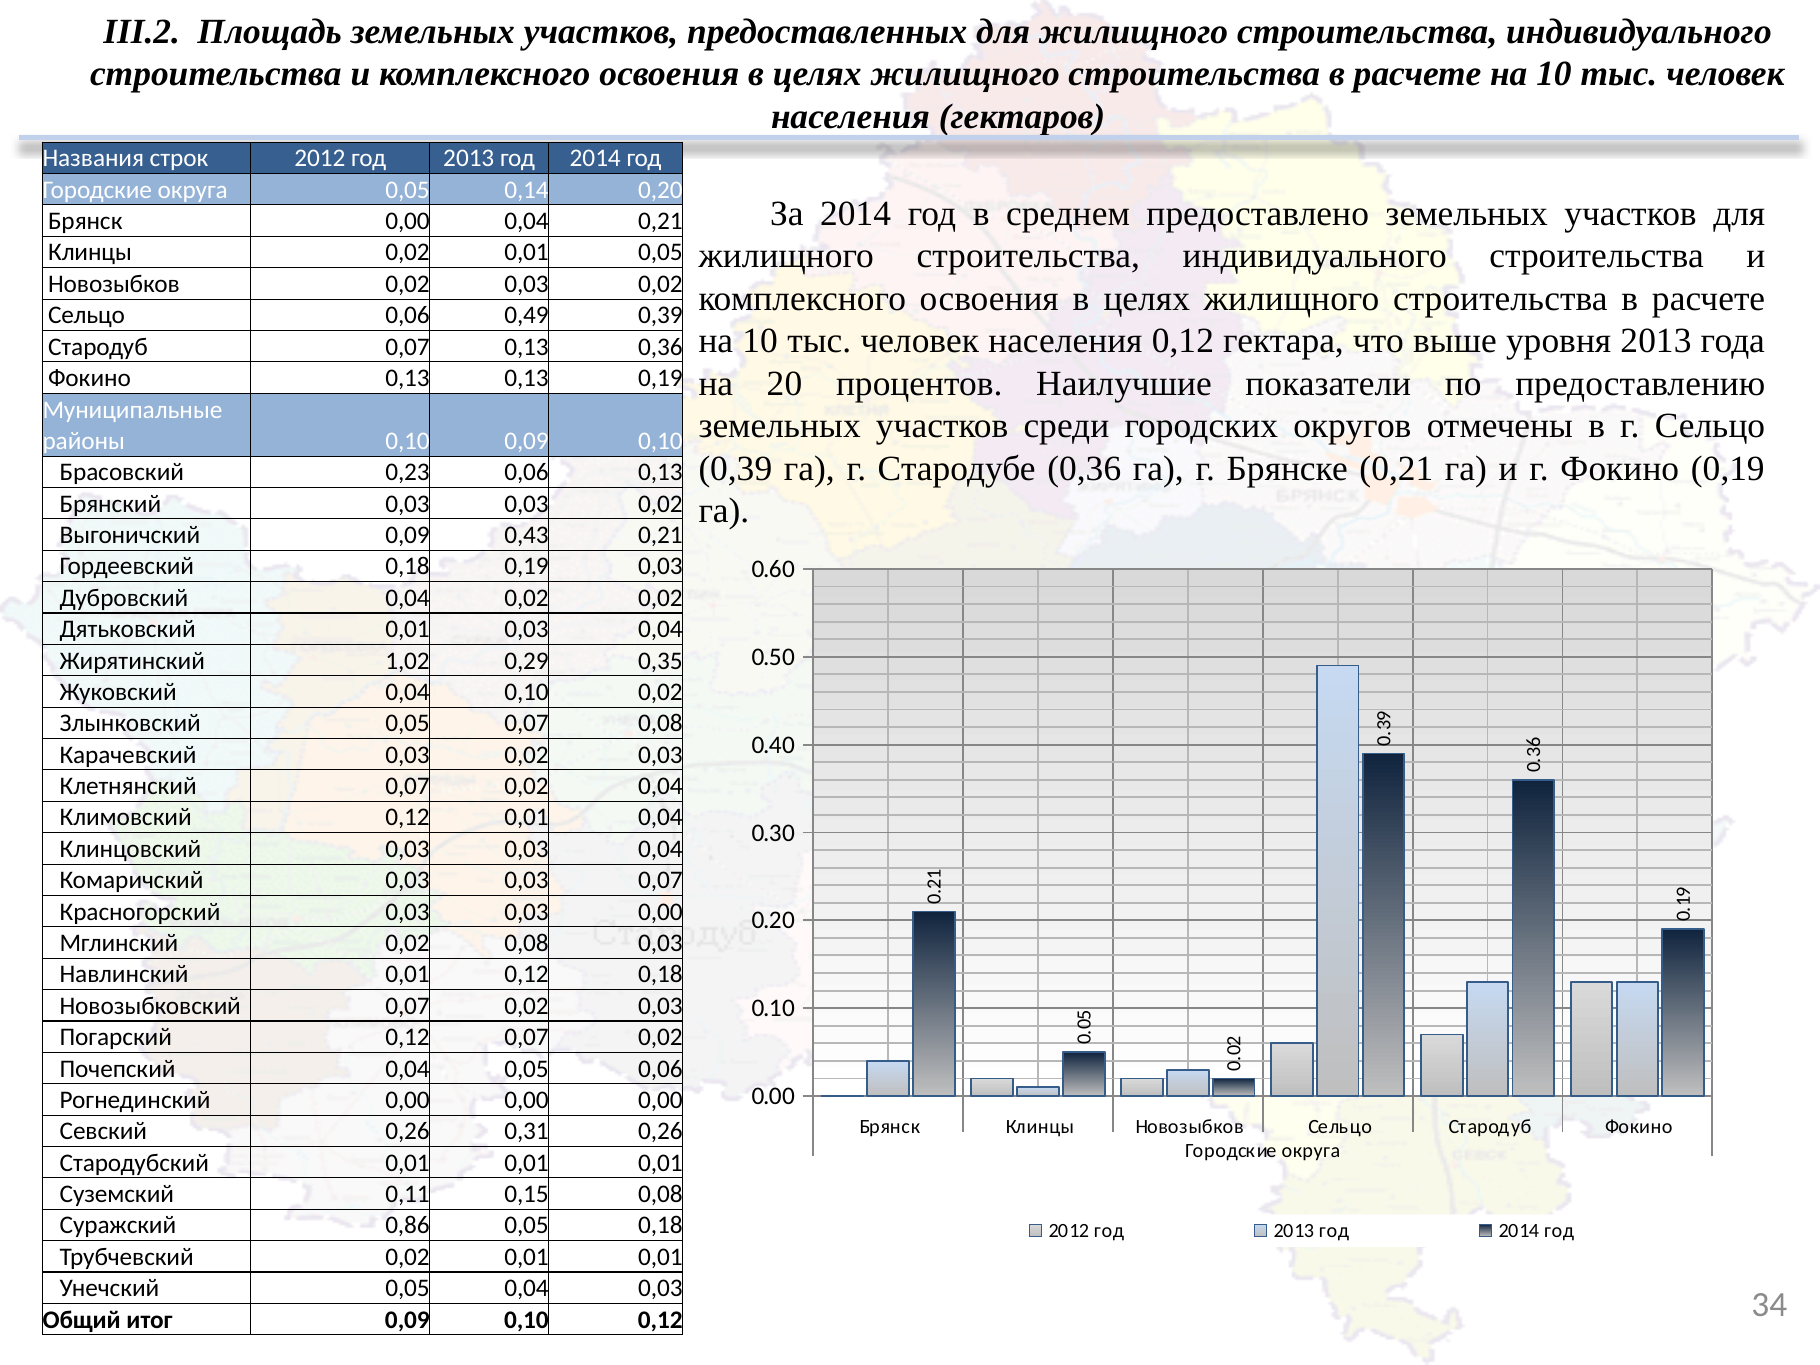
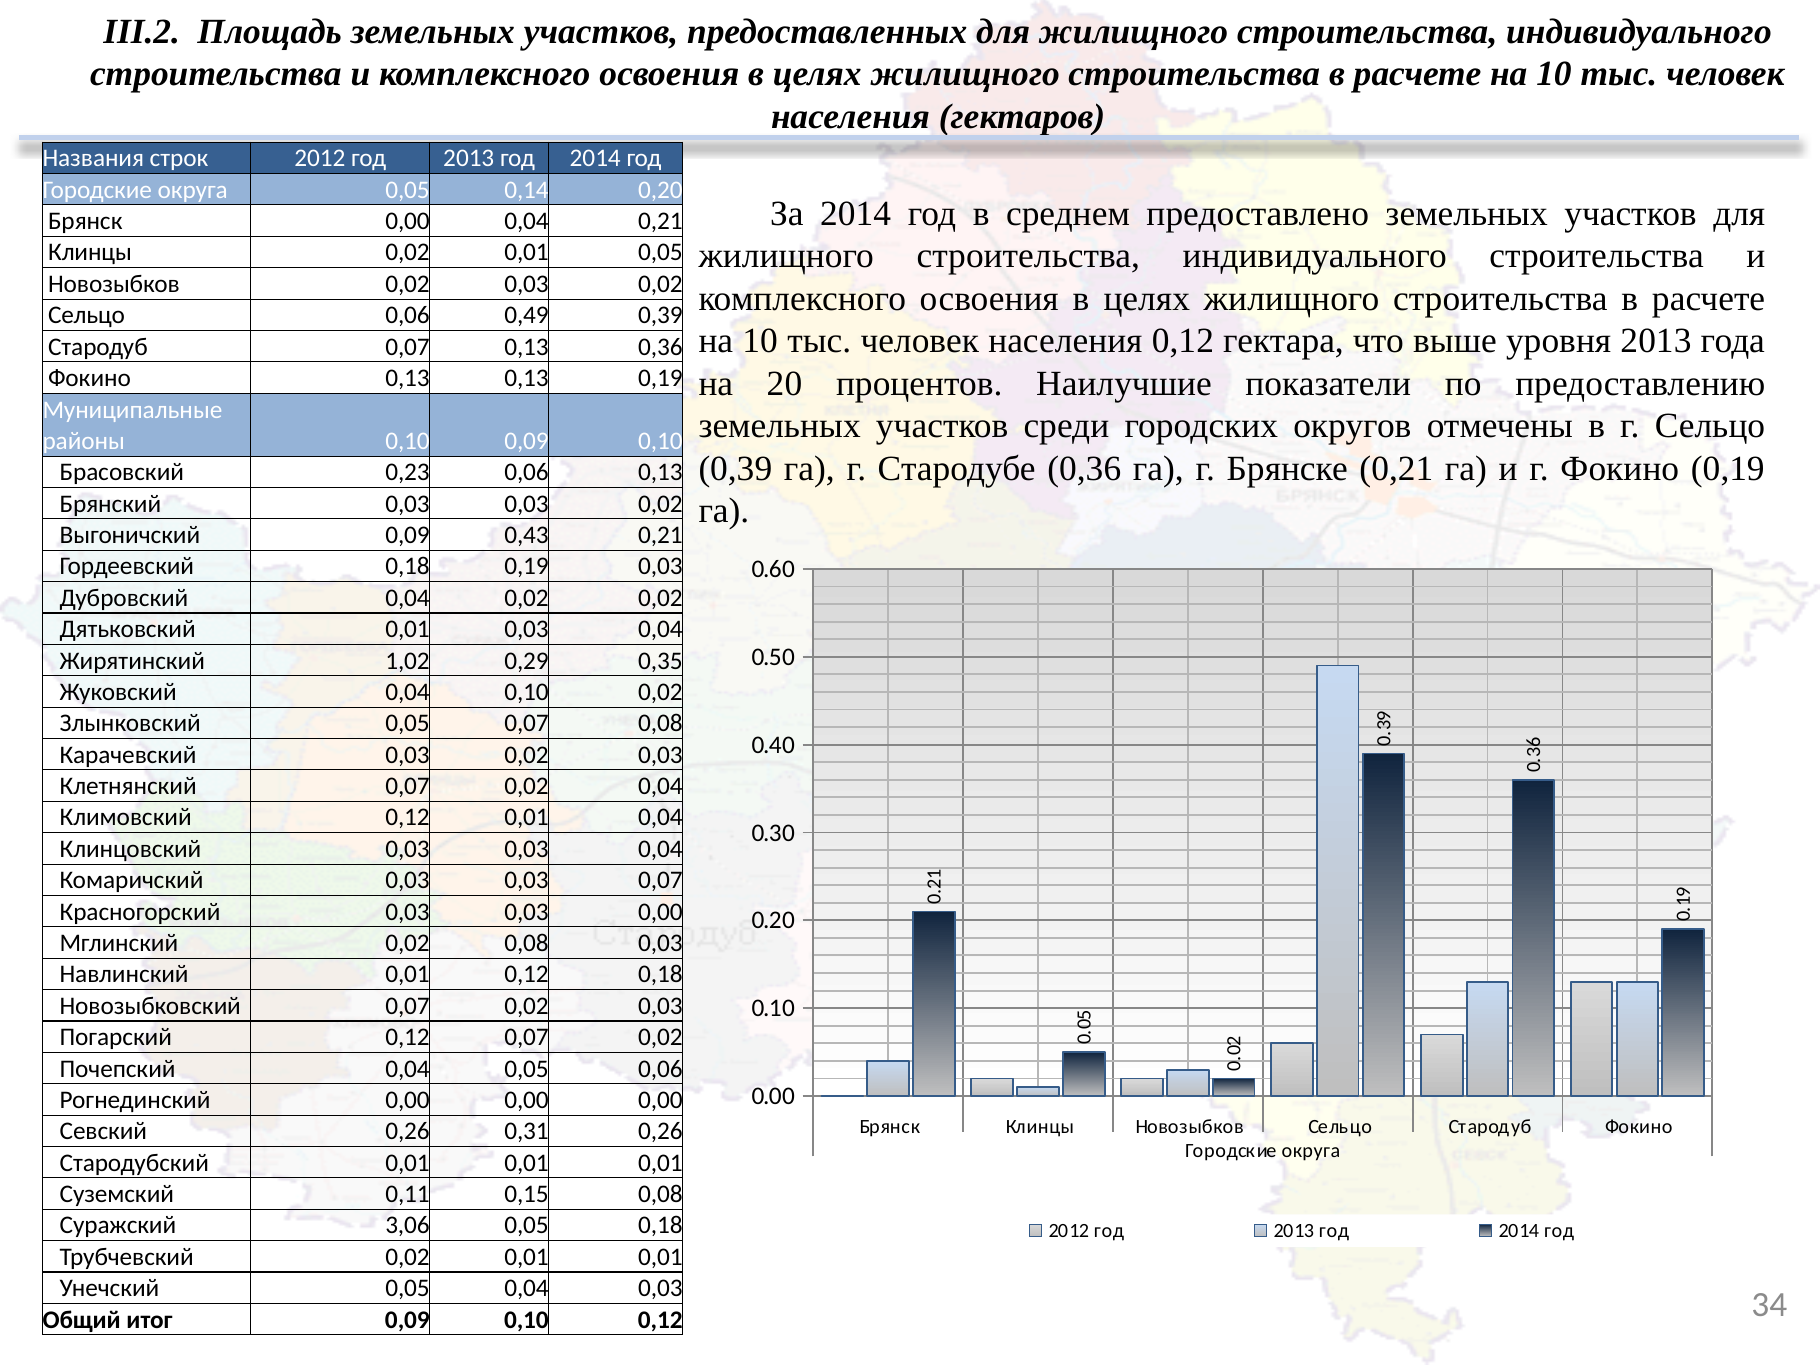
0,86: 0,86 -> 3,06 (408, 1226)
